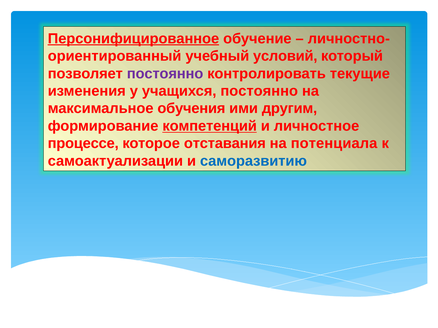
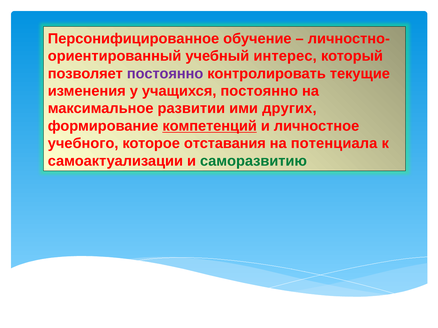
Персонифицированное underline: present -> none (133, 39)
условий: условий -> интерес (285, 56)
обучения: обучения -> развитии (191, 109)
другим: другим -> других (289, 109)
процессе: процессе -> учебного (83, 144)
саморазвитию colour: blue -> green (253, 161)
